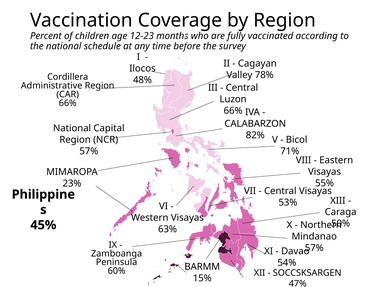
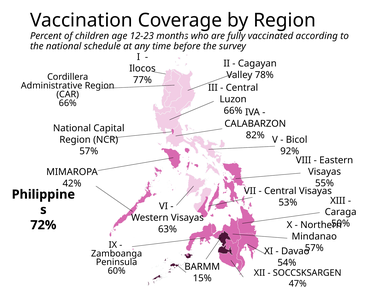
48%: 48% -> 77% (142, 80)
71%: 71% -> 92% (290, 151)
23%: 23% -> 42% (72, 183)
45%: 45% -> 72% (43, 225)
